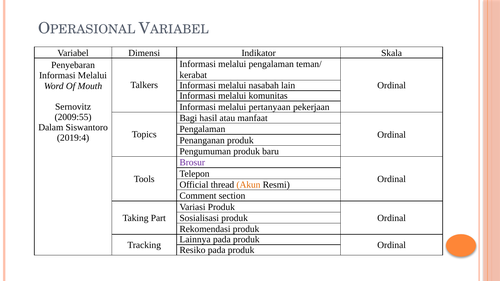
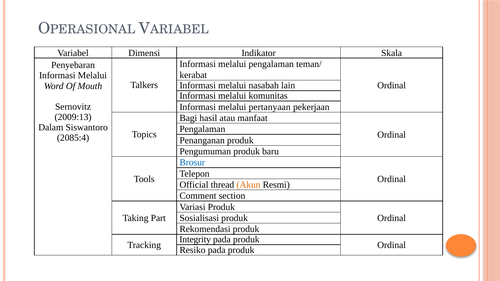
2009:55: 2009:55 -> 2009:13 (73, 117)
2019:4: 2019:4 -> 2085:4 (73, 138)
Brosur colour: purple -> blue (192, 163)
Lainnya: Lainnya -> Integrity (195, 240)
